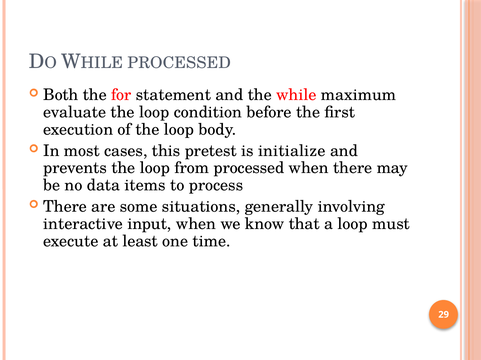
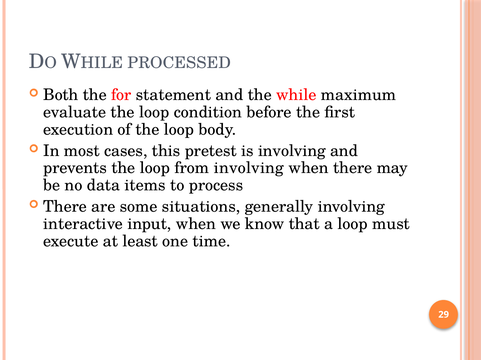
is initialize: initialize -> involving (292, 151)
from processed: processed -> involving (249, 168)
